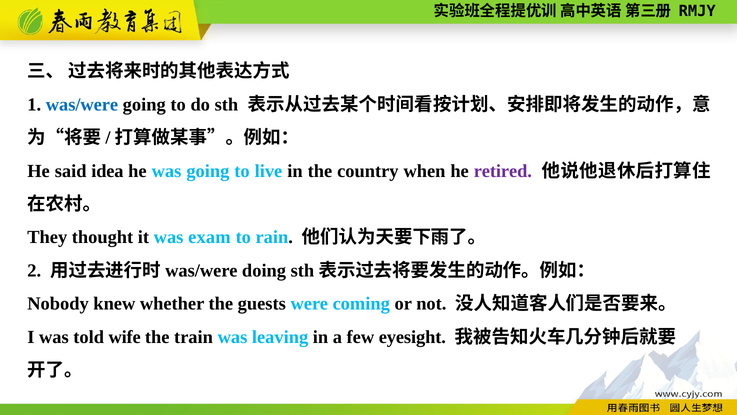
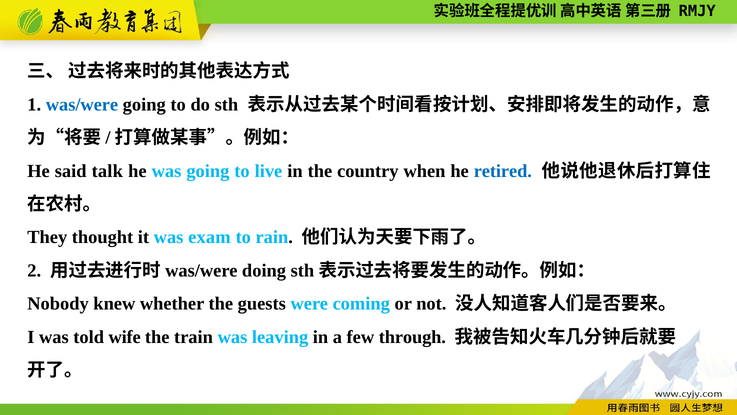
idea: idea -> talk (107, 171)
retired colour: purple -> blue (503, 171)
eyesight: eyesight -> through (412, 337)
